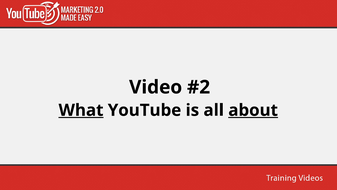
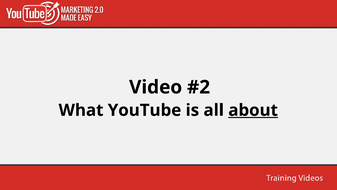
What underline: present -> none (81, 110)
